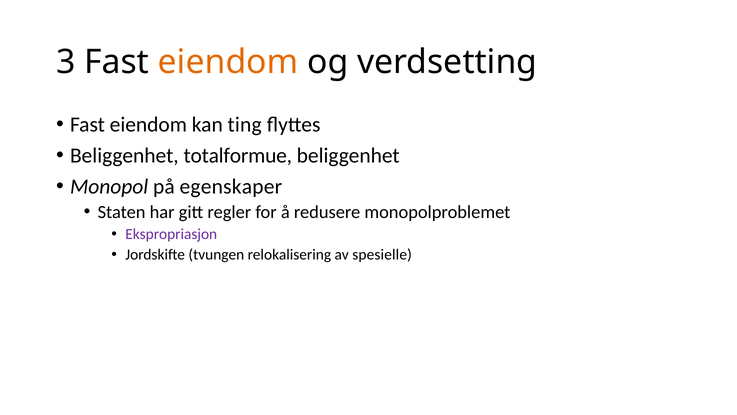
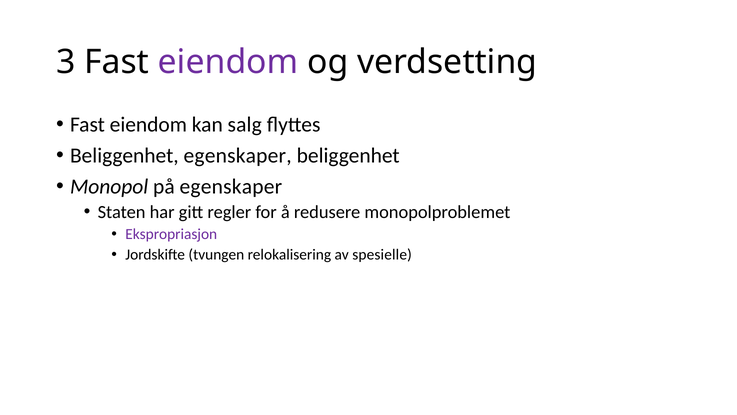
eiendom colour: orange -> purple (228, 62)
ting: ting -> salg (245, 125)
Beliggenhet totalformue: totalformue -> egenskaper (238, 156)
